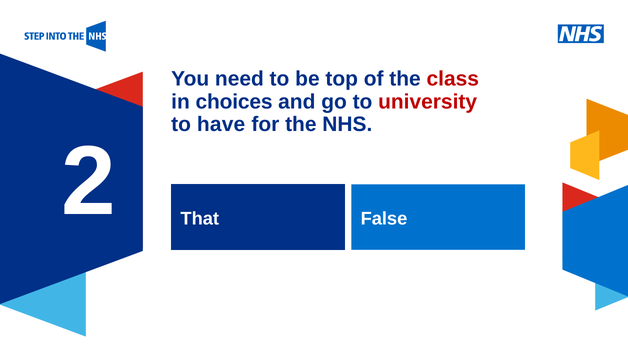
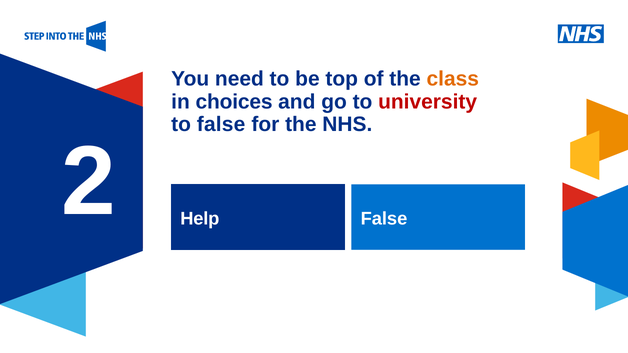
class colour: red -> orange (453, 79)
to have: have -> false (221, 124)
That: That -> Help (200, 219)
